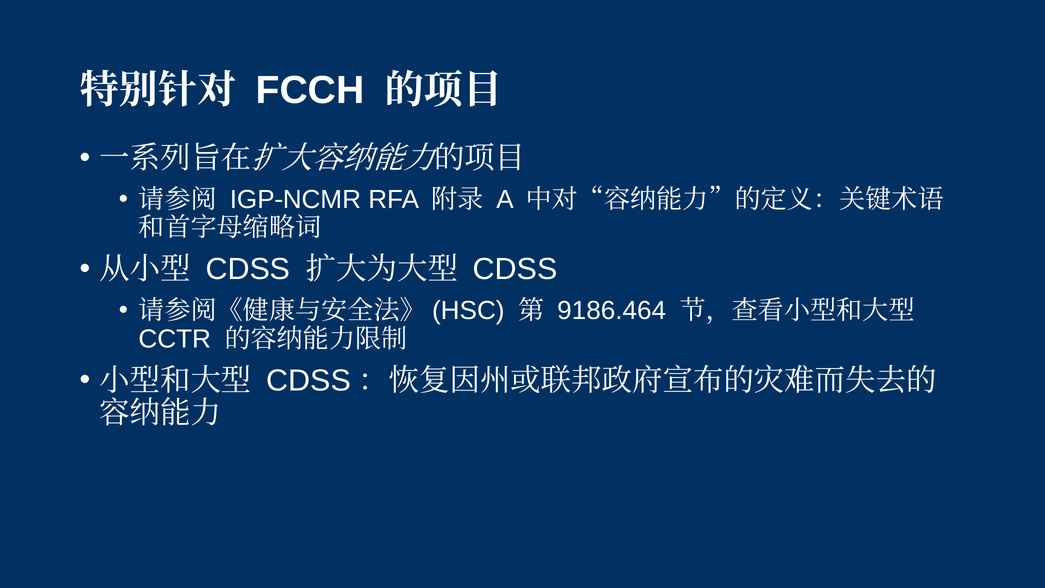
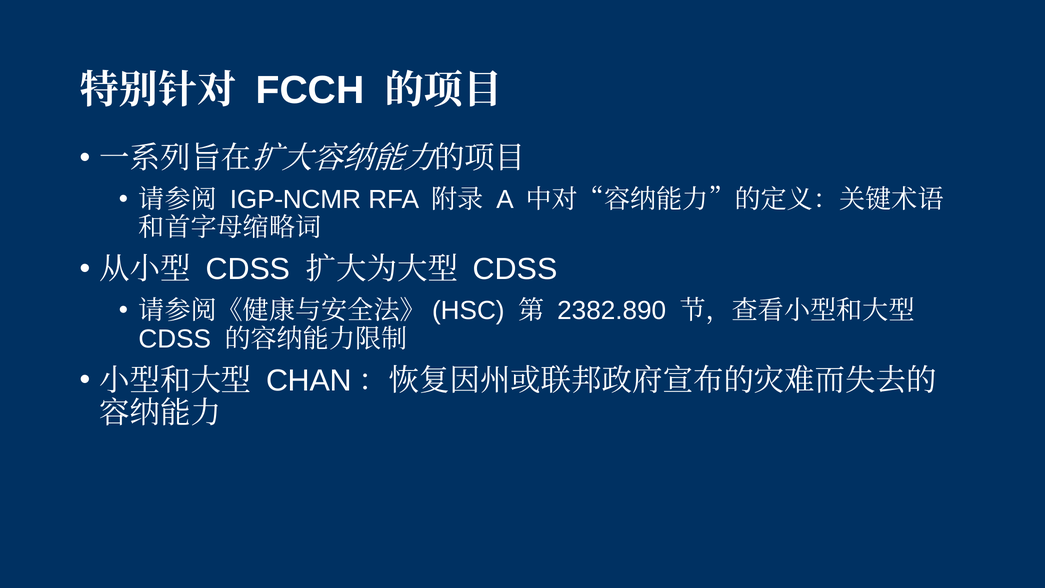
9186.464: 9186.464 -> 2382.890 (612, 311)
CCTR: CCTR -> CDSS (175, 339)
CDSS: CDSS -> CHAN (309, 380)
